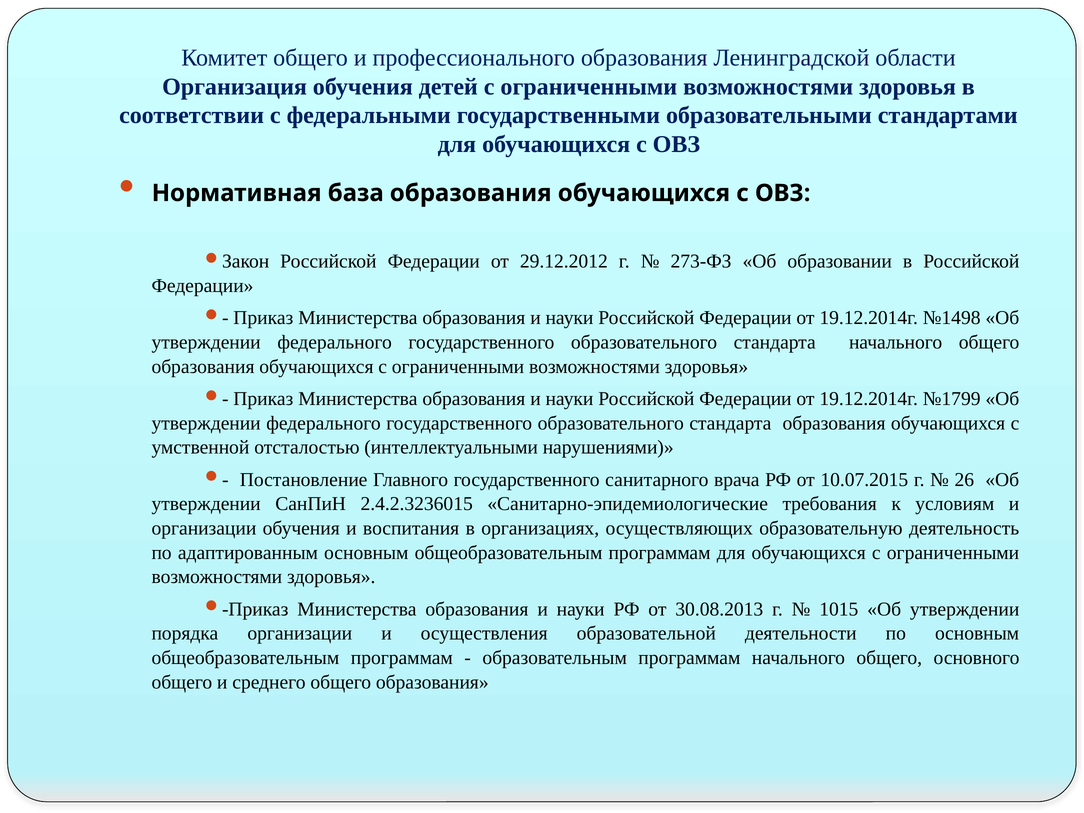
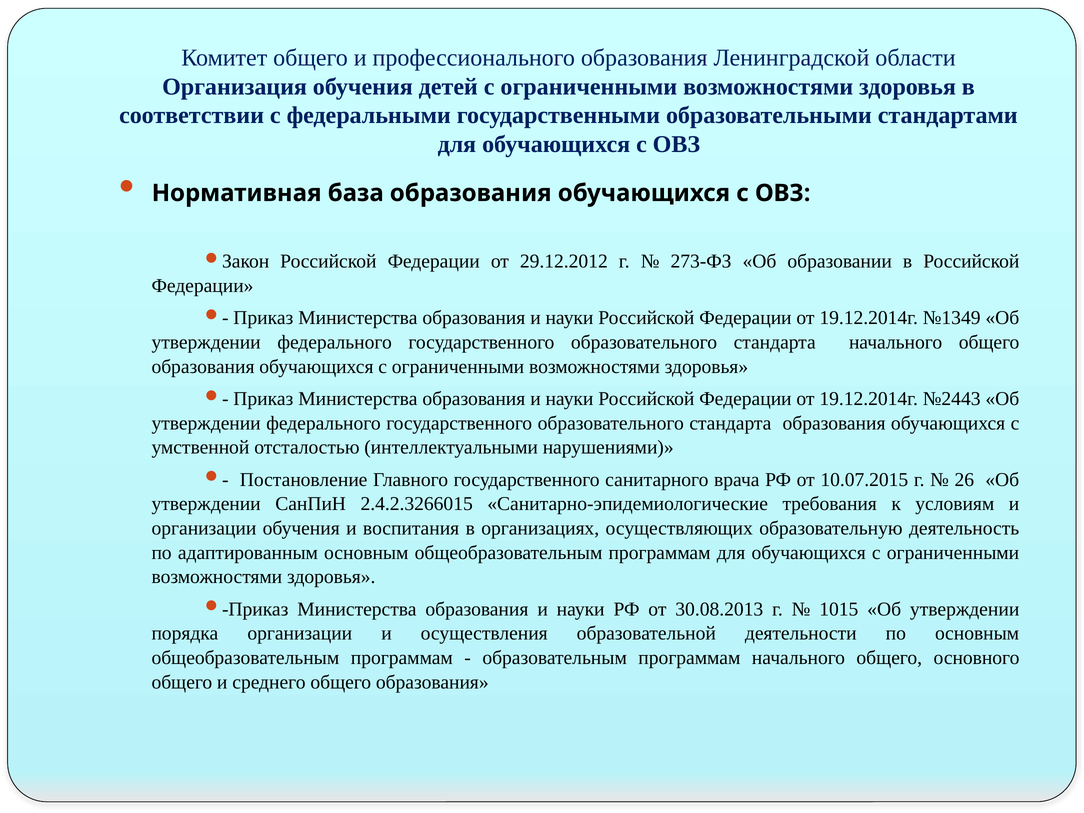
№1498: №1498 -> №1349 (952, 318)
№1799: №1799 -> №2443 (952, 399)
2.4.2.3236015: 2.4.2.3236015 -> 2.4.2.3266015 (417, 504)
